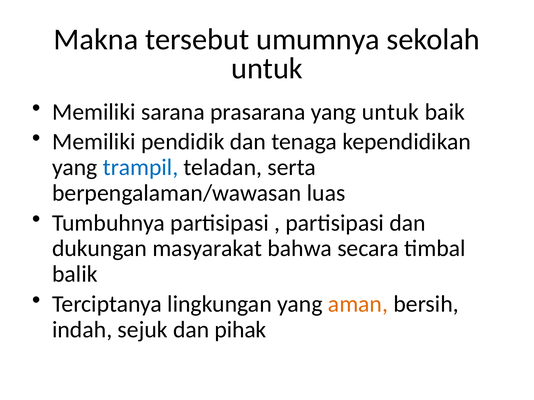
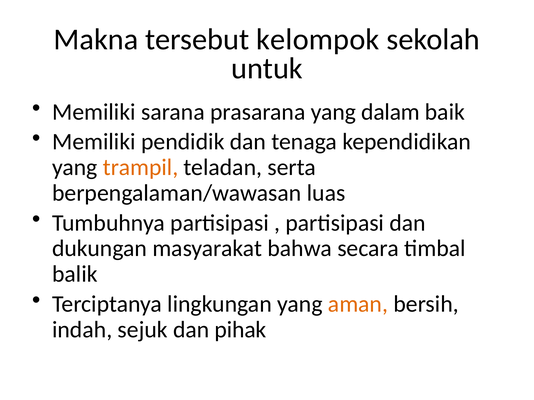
umumnya: umumnya -> kelompok (318, 39)
yang untuk: untuk -> dalam (391, 112)
trampil colour: blue -> orange (141, 168)
